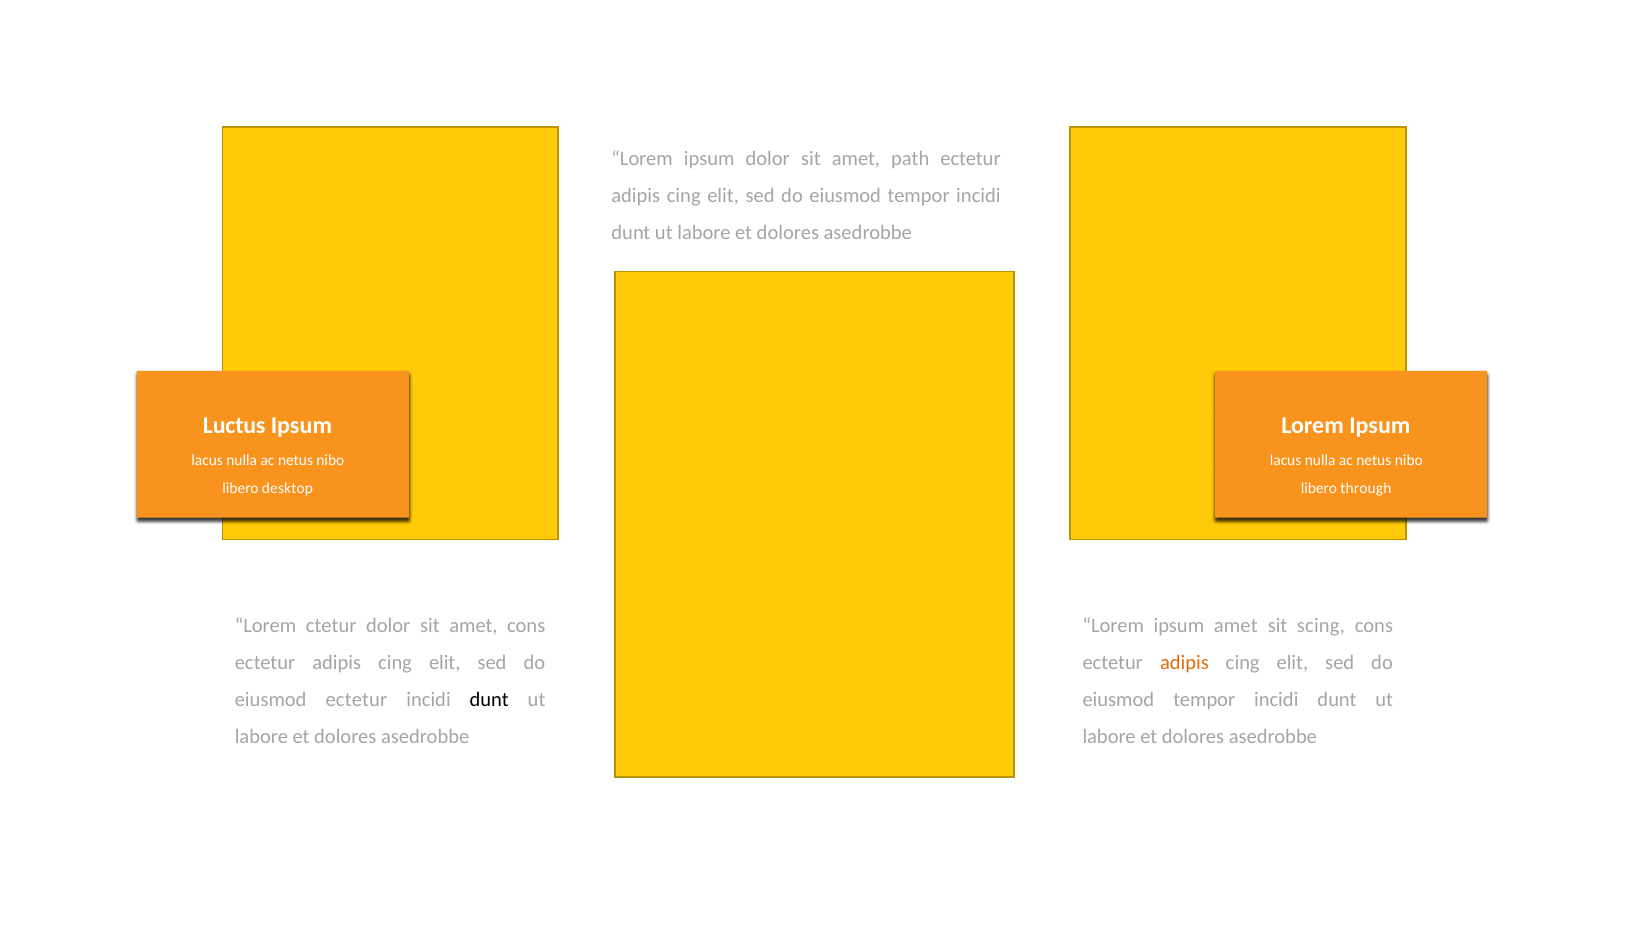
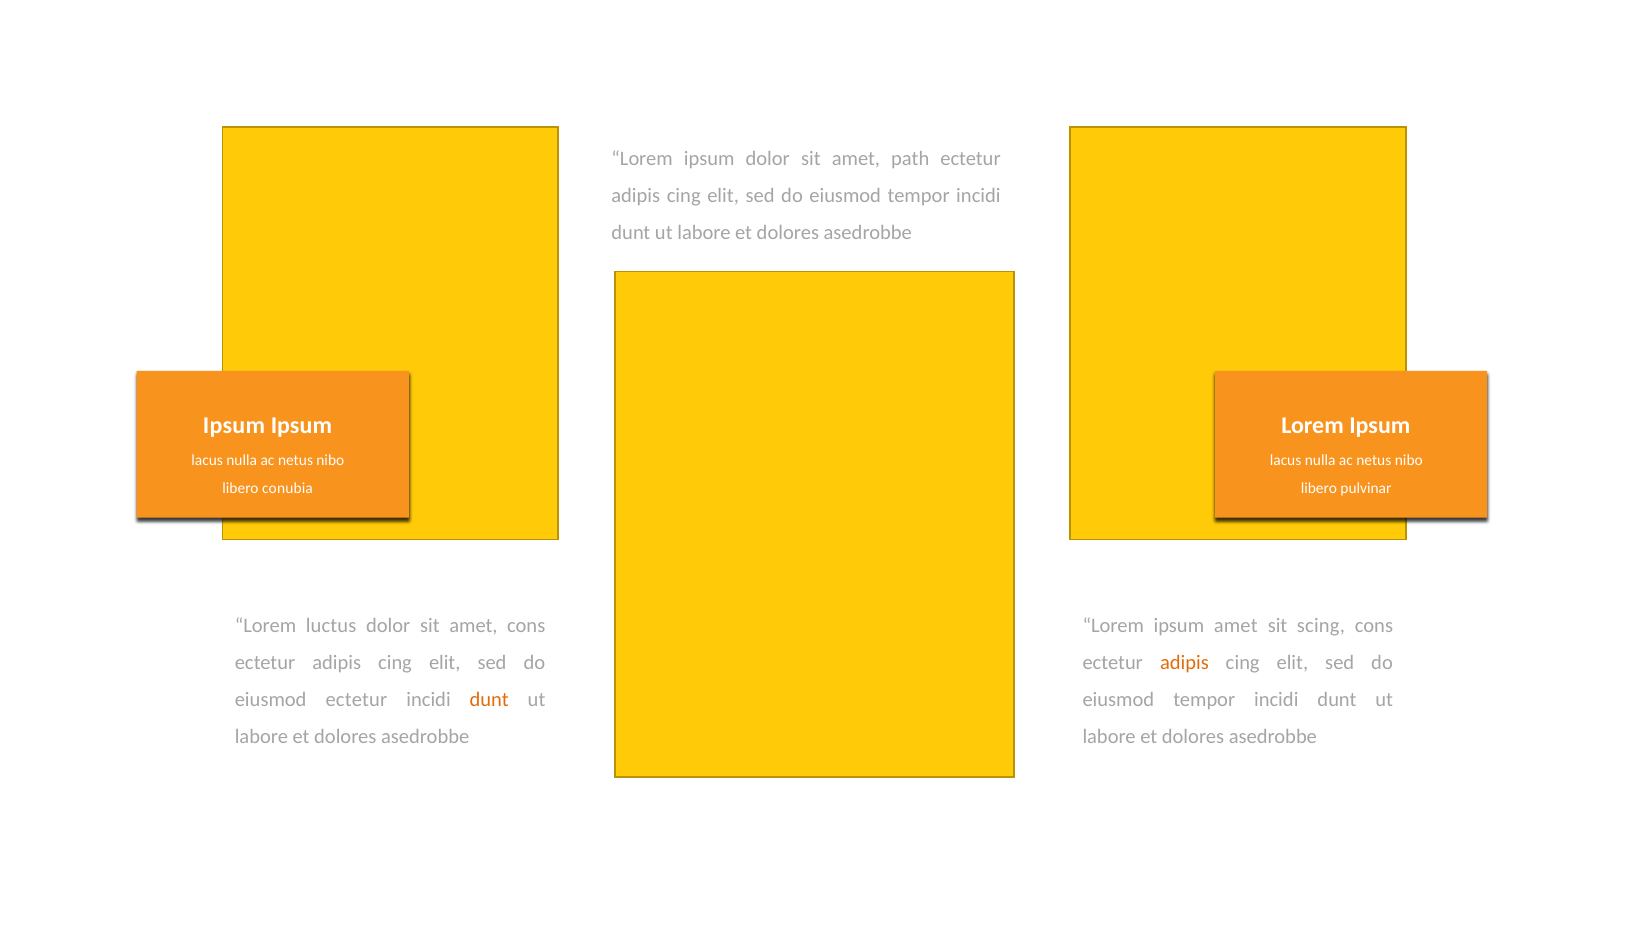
Luctus: Luctus -> Ipsum (234, 425)
desktop: desktop -> conubia (287, 488)
through: through -> pulvinar (1366, 488)
ctetur: ctetur -> luctus (331, 626)
dunt colour: black -> orange (489, 700)
